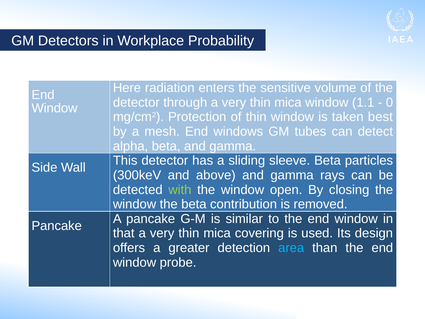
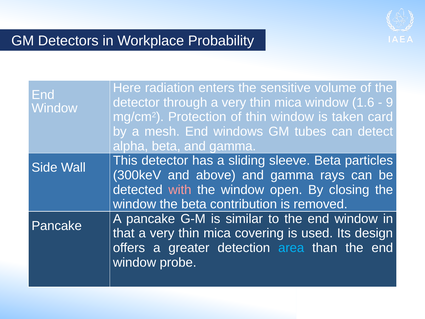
1.1: 1.1 -> 1.6 (363, 102)
0: 0 -> 9 (389, 102)
best: best -> card (380, 117)
with colour: light green -> pink (180, 190)
